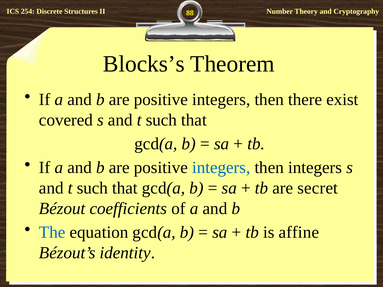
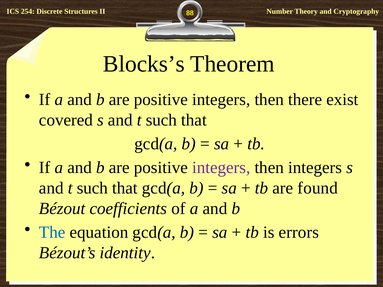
integers colour: blue -> purple (221, 168)
secret: secret -> found (318, 188)
affine: affine -> errors (299, 232)
